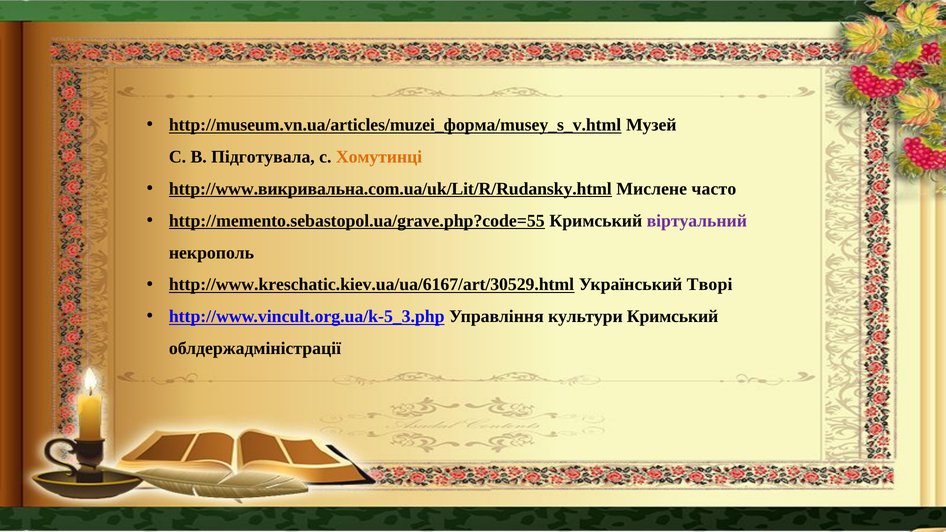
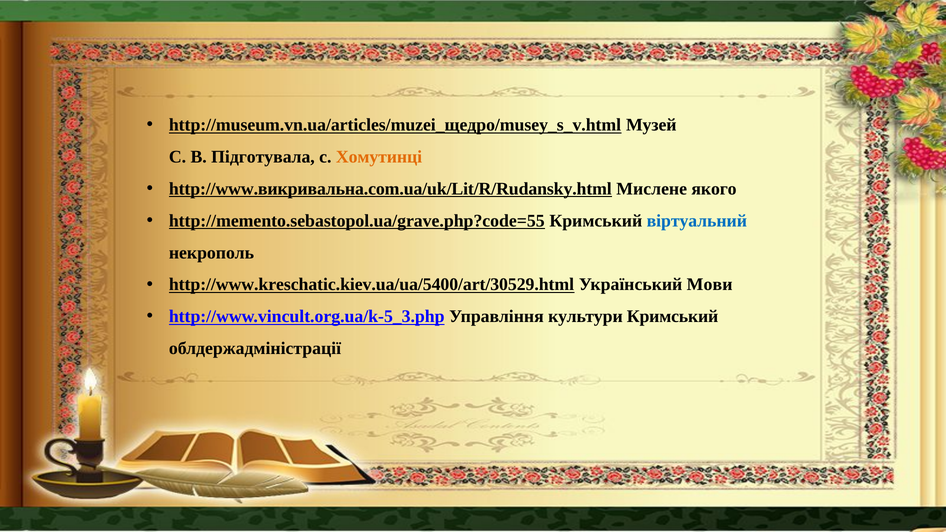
http://museum.vn.ua/articles/muzei_форма/musey_s_v.html: http://museum.vn.ua/articles/muzei_форма/musey_s_v.html -> http://museum.vn.ua/articles/muzei_щедро/musey_s_v.html (395, 125)
часто: часто -> якого (714, 189)
віртуальний colour: purple -> blue (697, 221)
http://www.kreschatic.kiev.ua/ua/6167/art/30529.html: http://www.kreschatic.kiev.ua/ua/6167/art/30529.html -> http://www.kreschatic.kiev.ua/ua/5400/art/30529.html (372, 285)
Творі: Творі -> Мови (710, 285)
